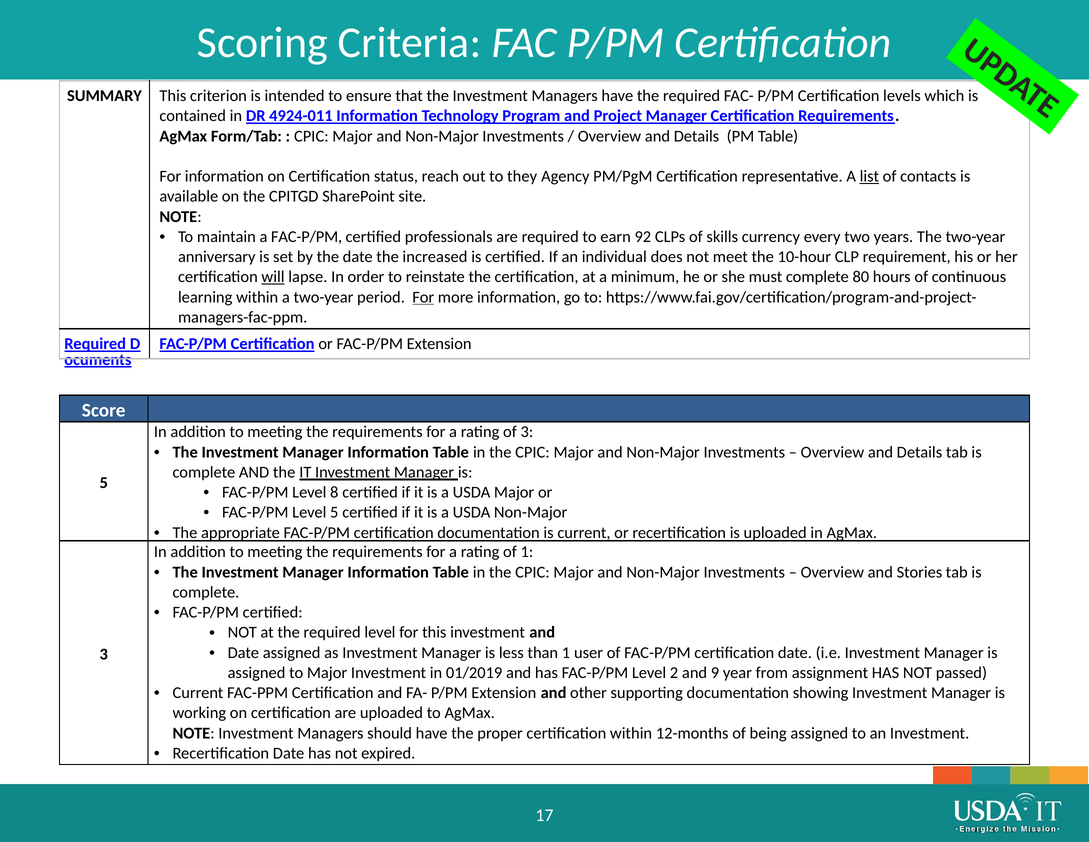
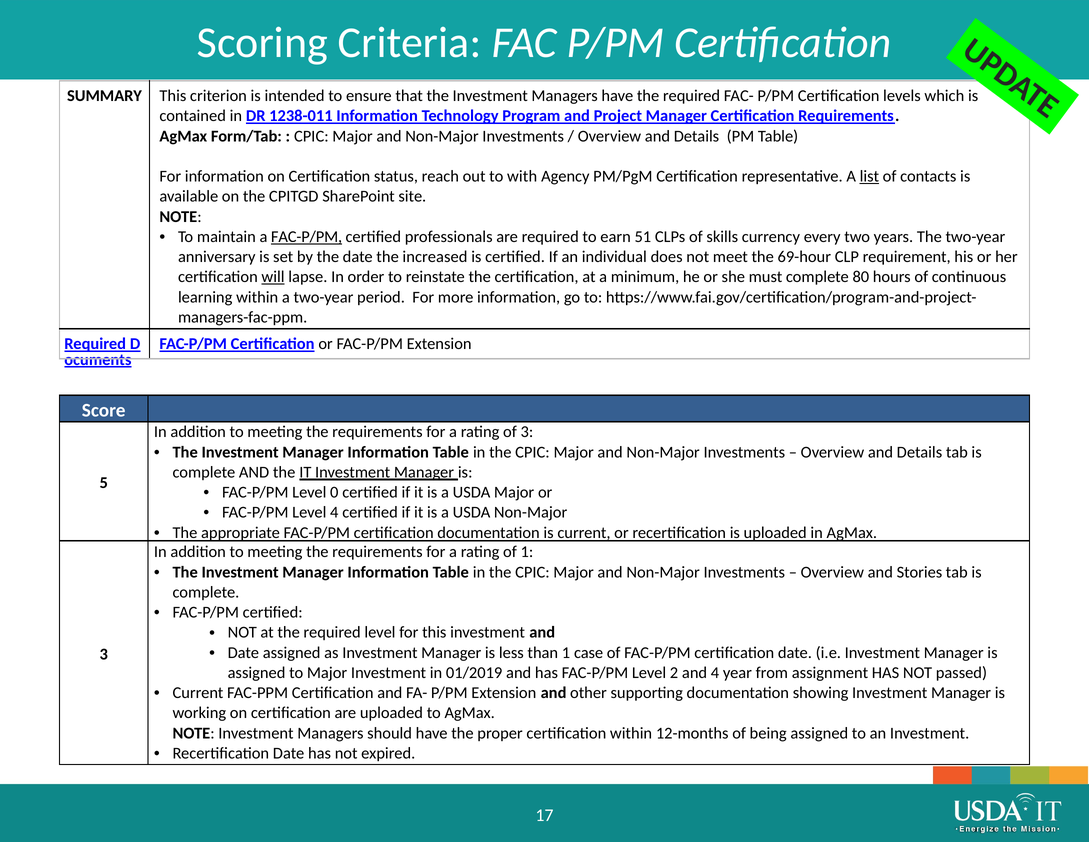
4924-011: 4924-011 -> 1238-011 (301, 116)
they: they -> with (522, 176)
FAC-P/PM underline: none -> present (307, 237)
92: 92 -> 51 (643, 237)
10-hour: 10-hour -> 69-hour (804, 257)
For underline: present -> none (423, 297)
8: 8 -> 0 (334, 492)
Level 5: 5 -> 4 (334, 512)
user: user -> case (589, 652)
and 9: 9 -> 4 (715, 672)
